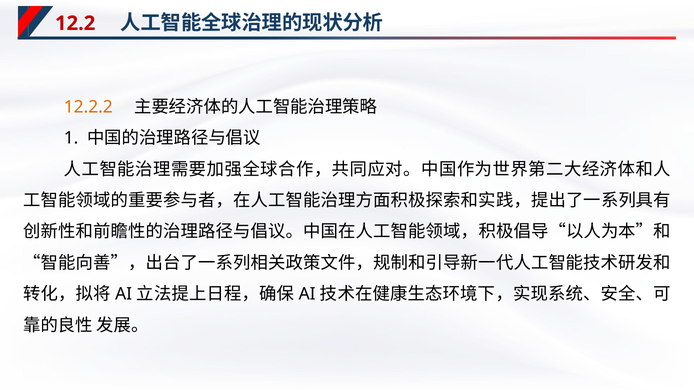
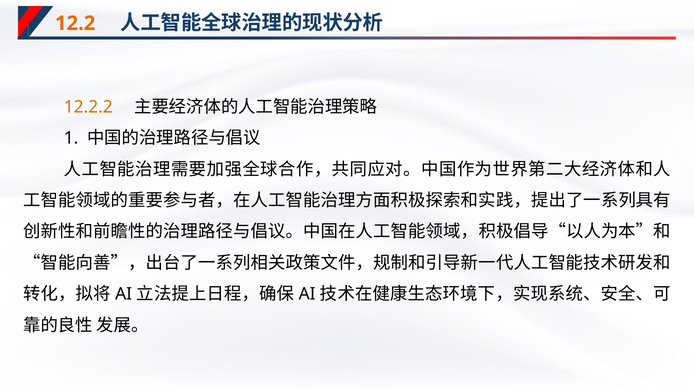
12.2 colour: red -> orange (75, 23)
